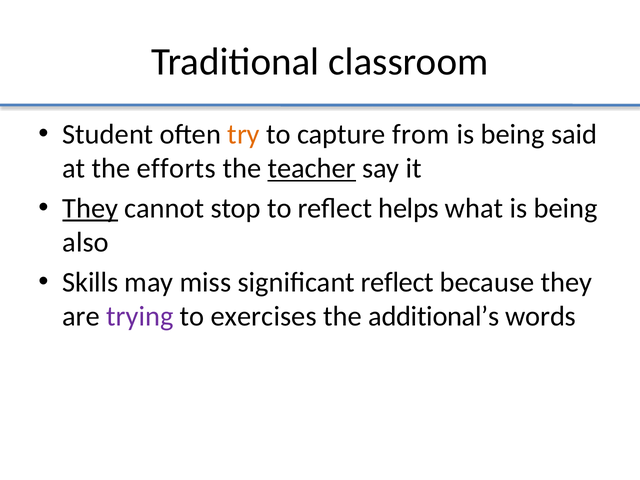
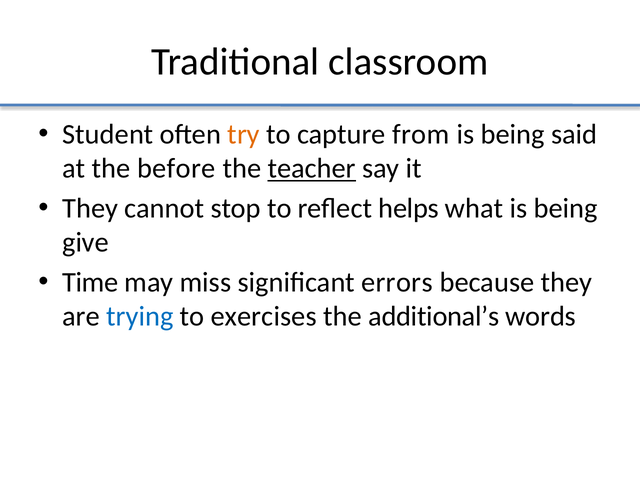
efforts: efforts -> before (176, 168)
They underline: present -> none (90, 208)
also: also -> give (86, 242)
Skills: Skills -> Time (90, 282)
significant reflect: reflect -> errors (397, 282)
trying colour: purple -> blue (140, 316)
